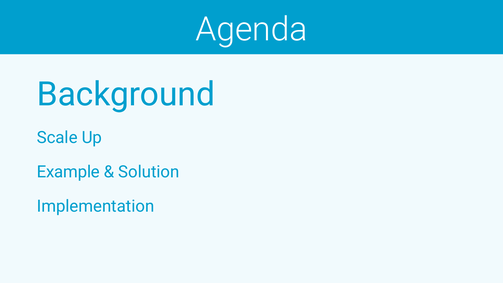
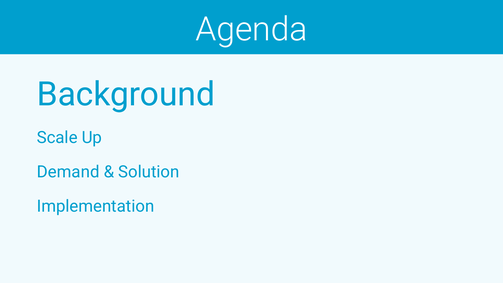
Example: Example -> Demand (68, 172)
